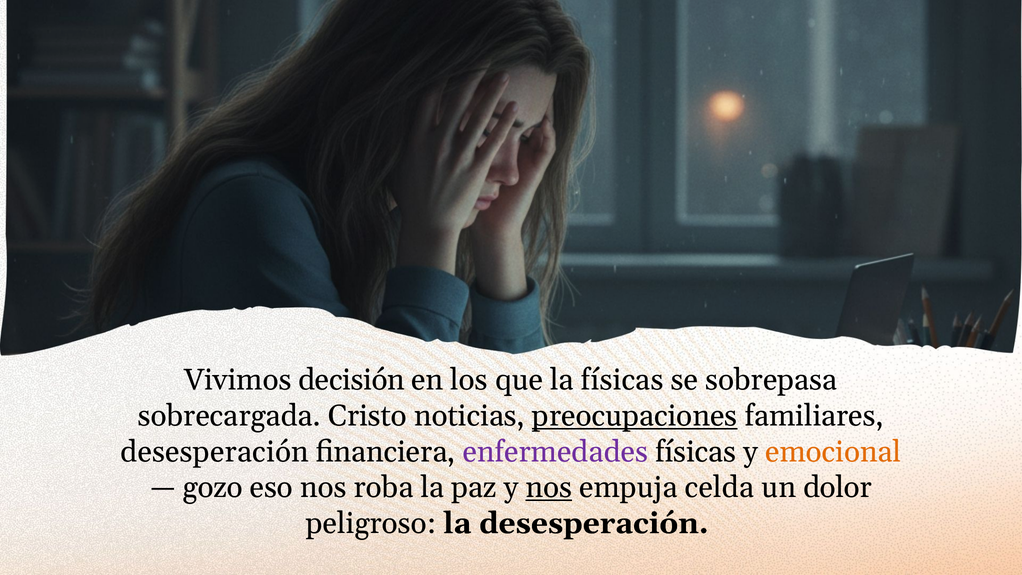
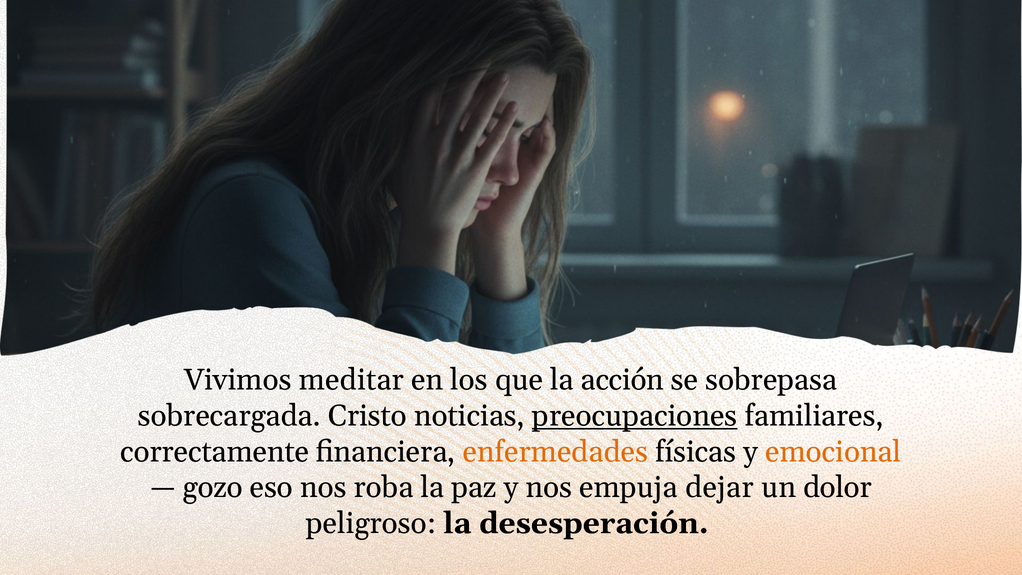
decisión: decisión -> meditar (351, 380)
la físicas: físicas -> acción (622, 380)
desesperación: desesperación -> correctamente (215, 452)
enfermedades colour: purple -> orange (555, 452)
nos underline: present -> none (549, 487)
celda: celda -> dejar (719, 487)
